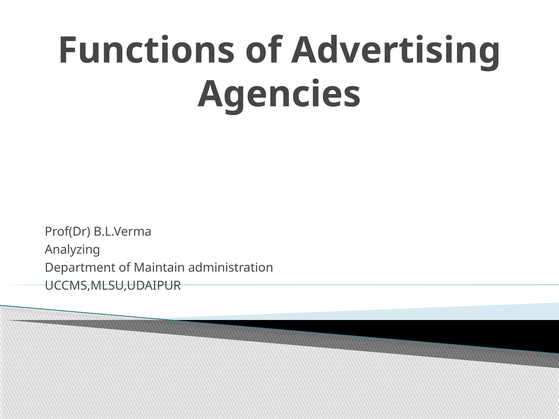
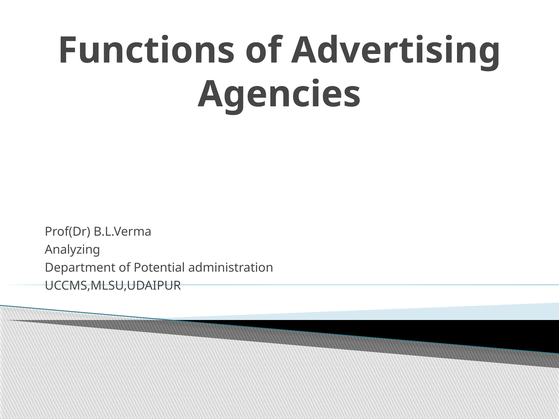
Maintain: Maintain -> Potential (159, 268)
